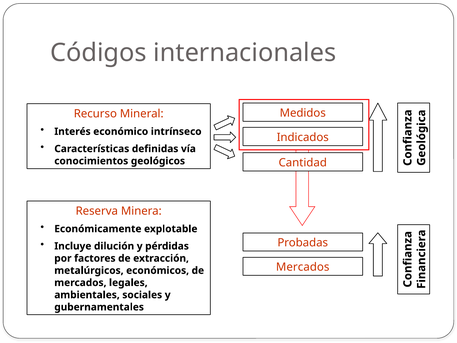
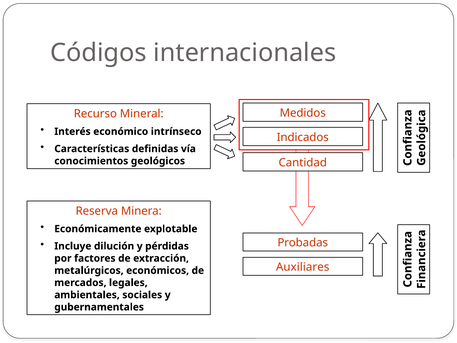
Mercados: Mercados -> Auxiliares (303, 267)
